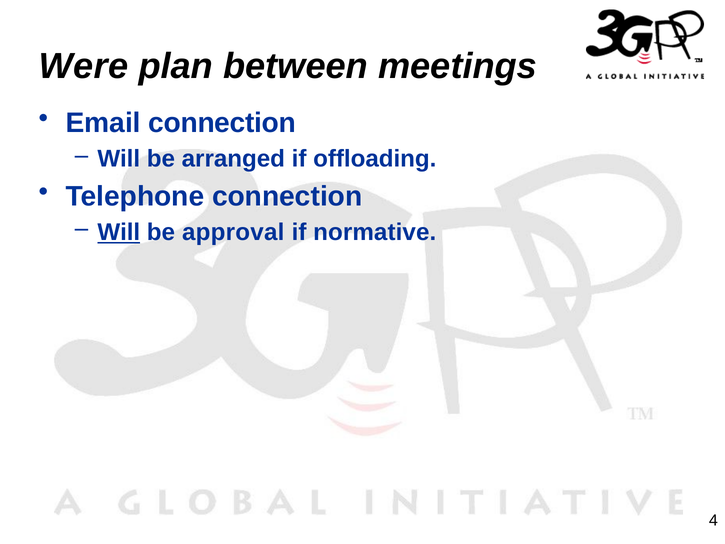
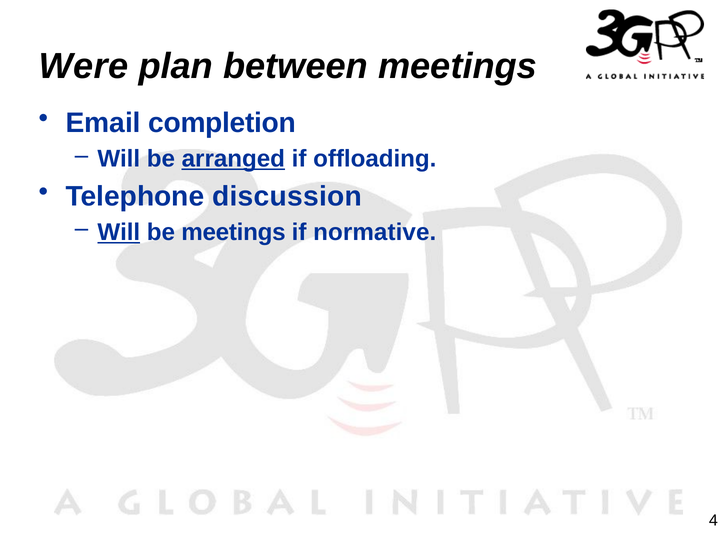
Email connection: connection -> completion (222, 123)
arranged underline: none -> present (233, 159)
Telephone connection: connection -> discussion (287, 196)
be approval: approval -> meetings (233, 232)
